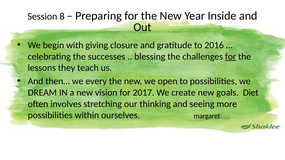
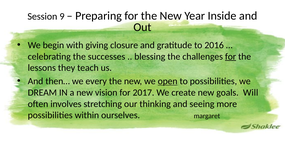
8: 8 -> 9 (62, 17)
open underline: none -> present (168, 81)
Diet: Diet -> Will (251, 93)
